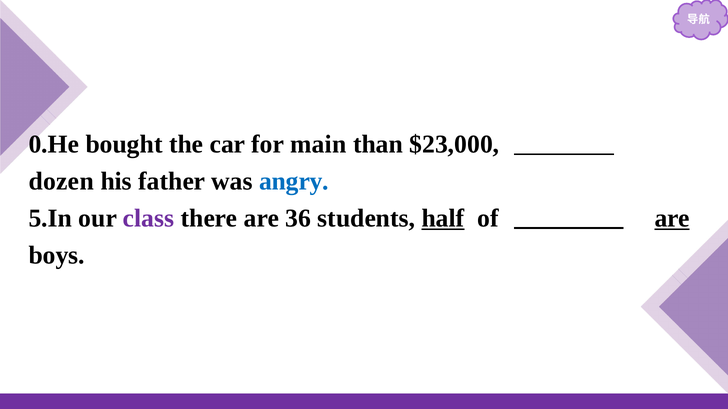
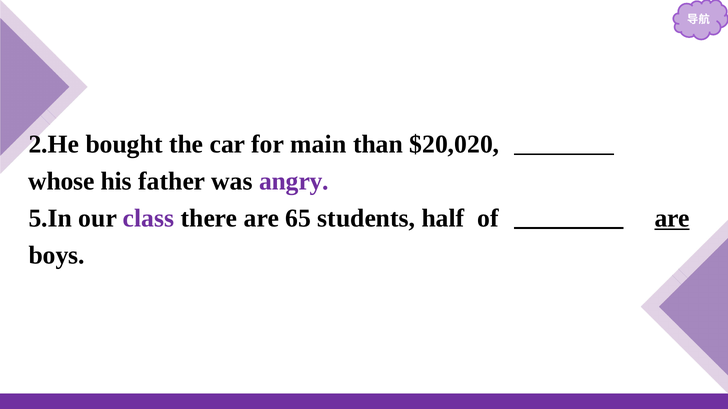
0.He: 0.He -> 2.He (54, 144)
$23,000: $23,000 -> $20,020 (454, 144)
dozen: dozen -> whose (61, 181)
angry colour: blue -> purple (294, 181)
36: 36 -> 65 (298, 218)
half underline: present -> none (443, 218)
